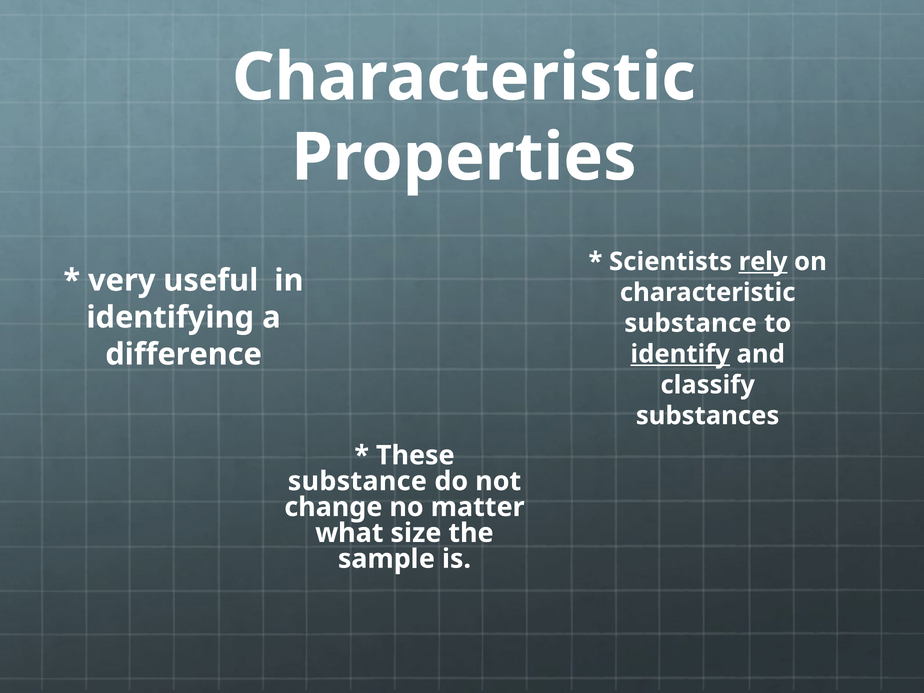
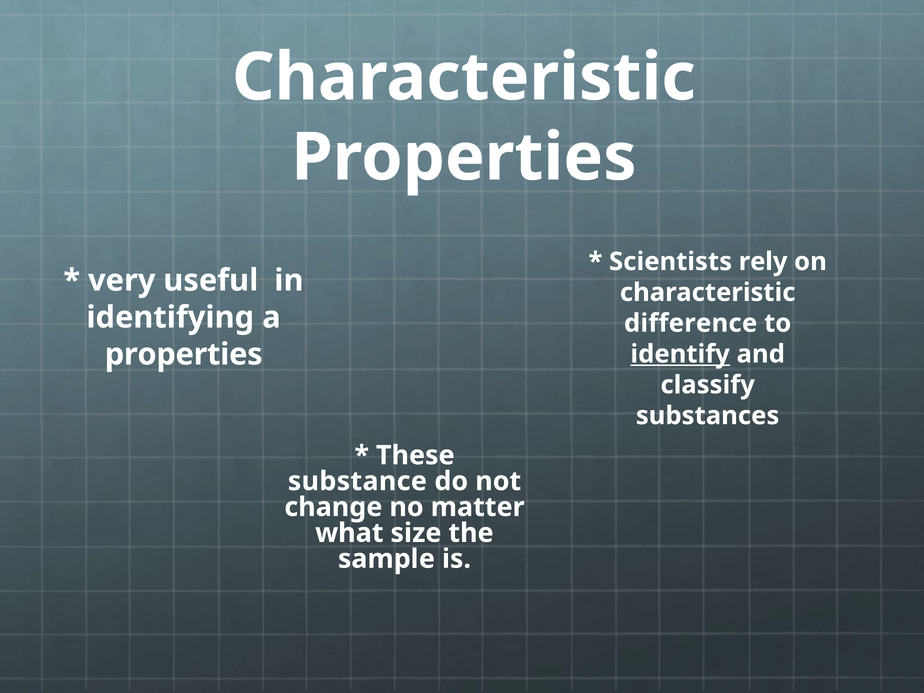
rely underline: present -> none (763, 262)
substance: substance -> difference (691, 323)
difference: difference -> properties (184, 354)
